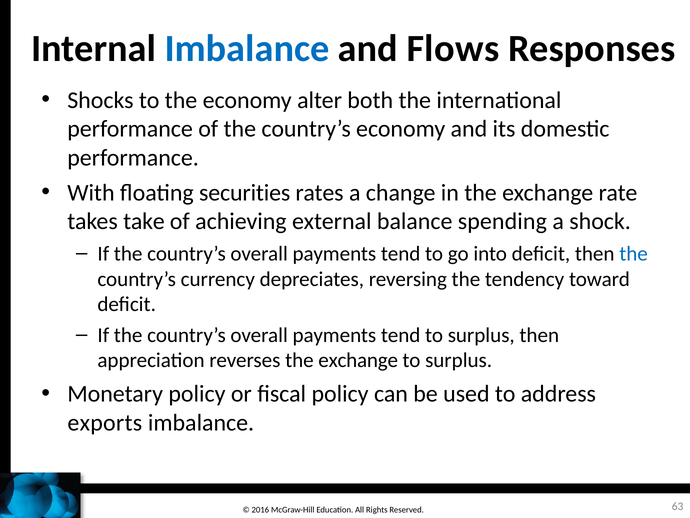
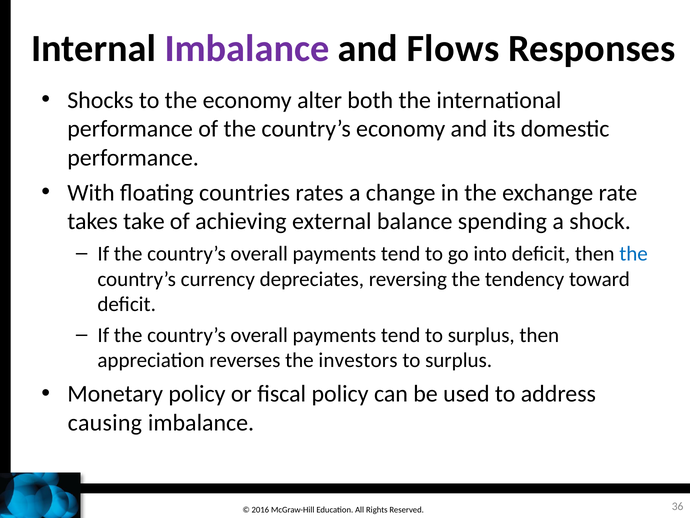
Imbalance colour: blue -> purple (247, 49)
securities: securities -> countries (245, 193)
reverses the exchange: exchange -> investors (358, 360)
exports: exports -> causing (105, 422)
63: 63 -> 36 (678, 506)
